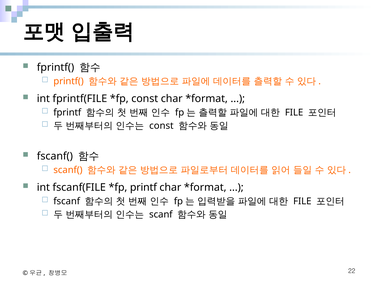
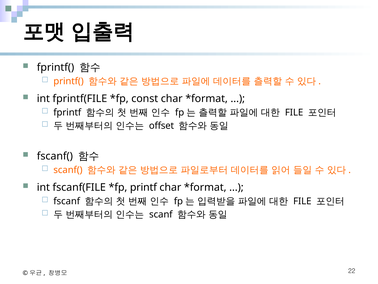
const: const -> offset (161, 125)
